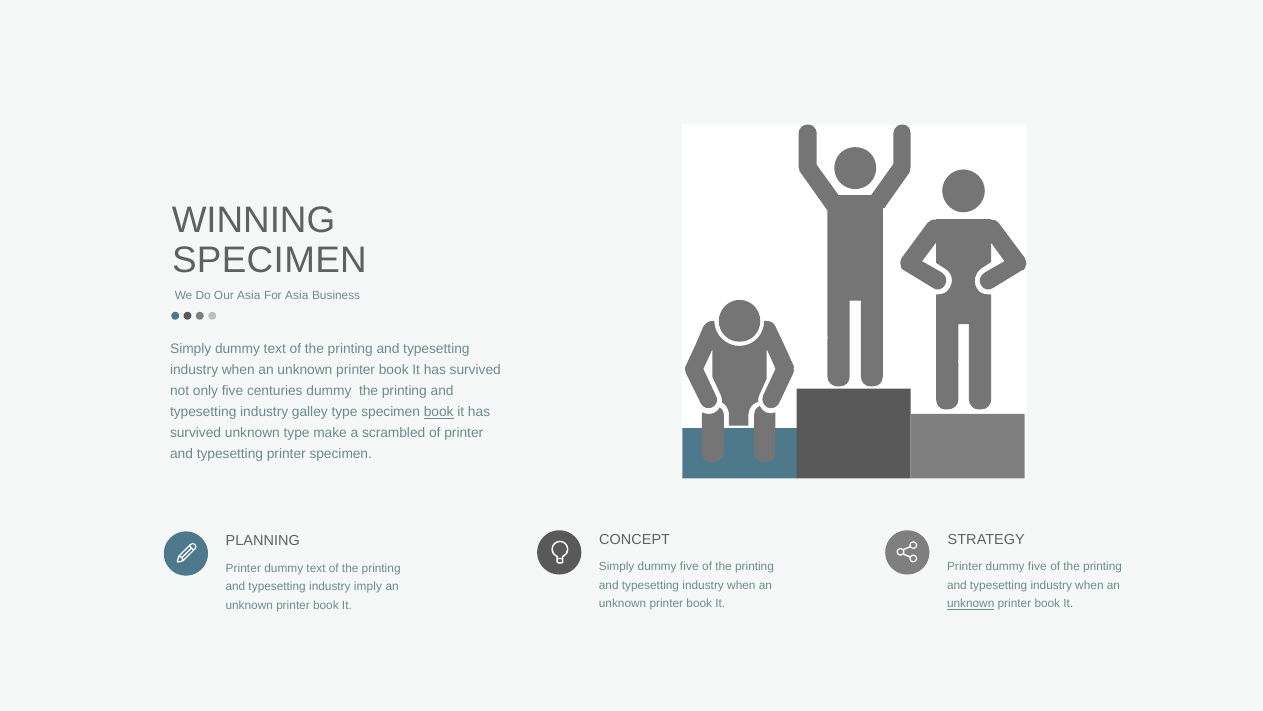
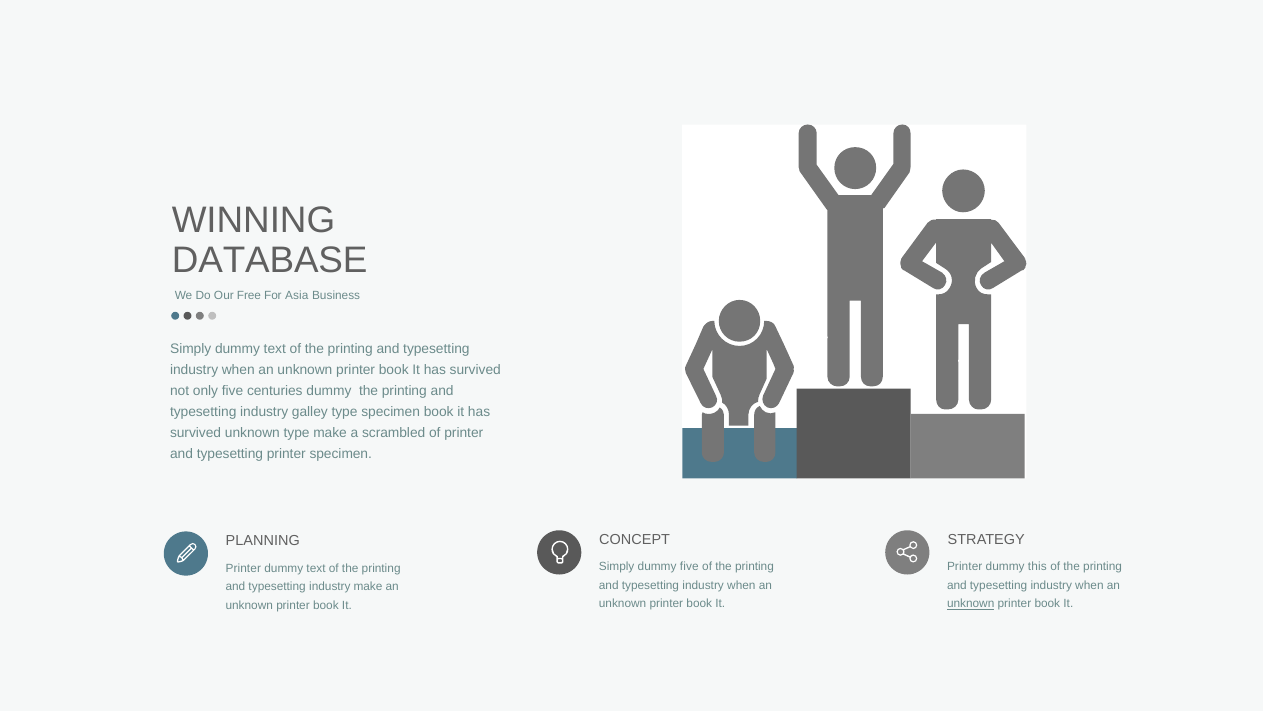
SPECIMEN: SPECIMEN -> DATABASE (270, 260)
Our Asia: Asia -> Free (249, 296)
book underline: present -> none (439, 412)
five: five -> this (1037, 567)
industry imply: imply -> make (368, 586)
